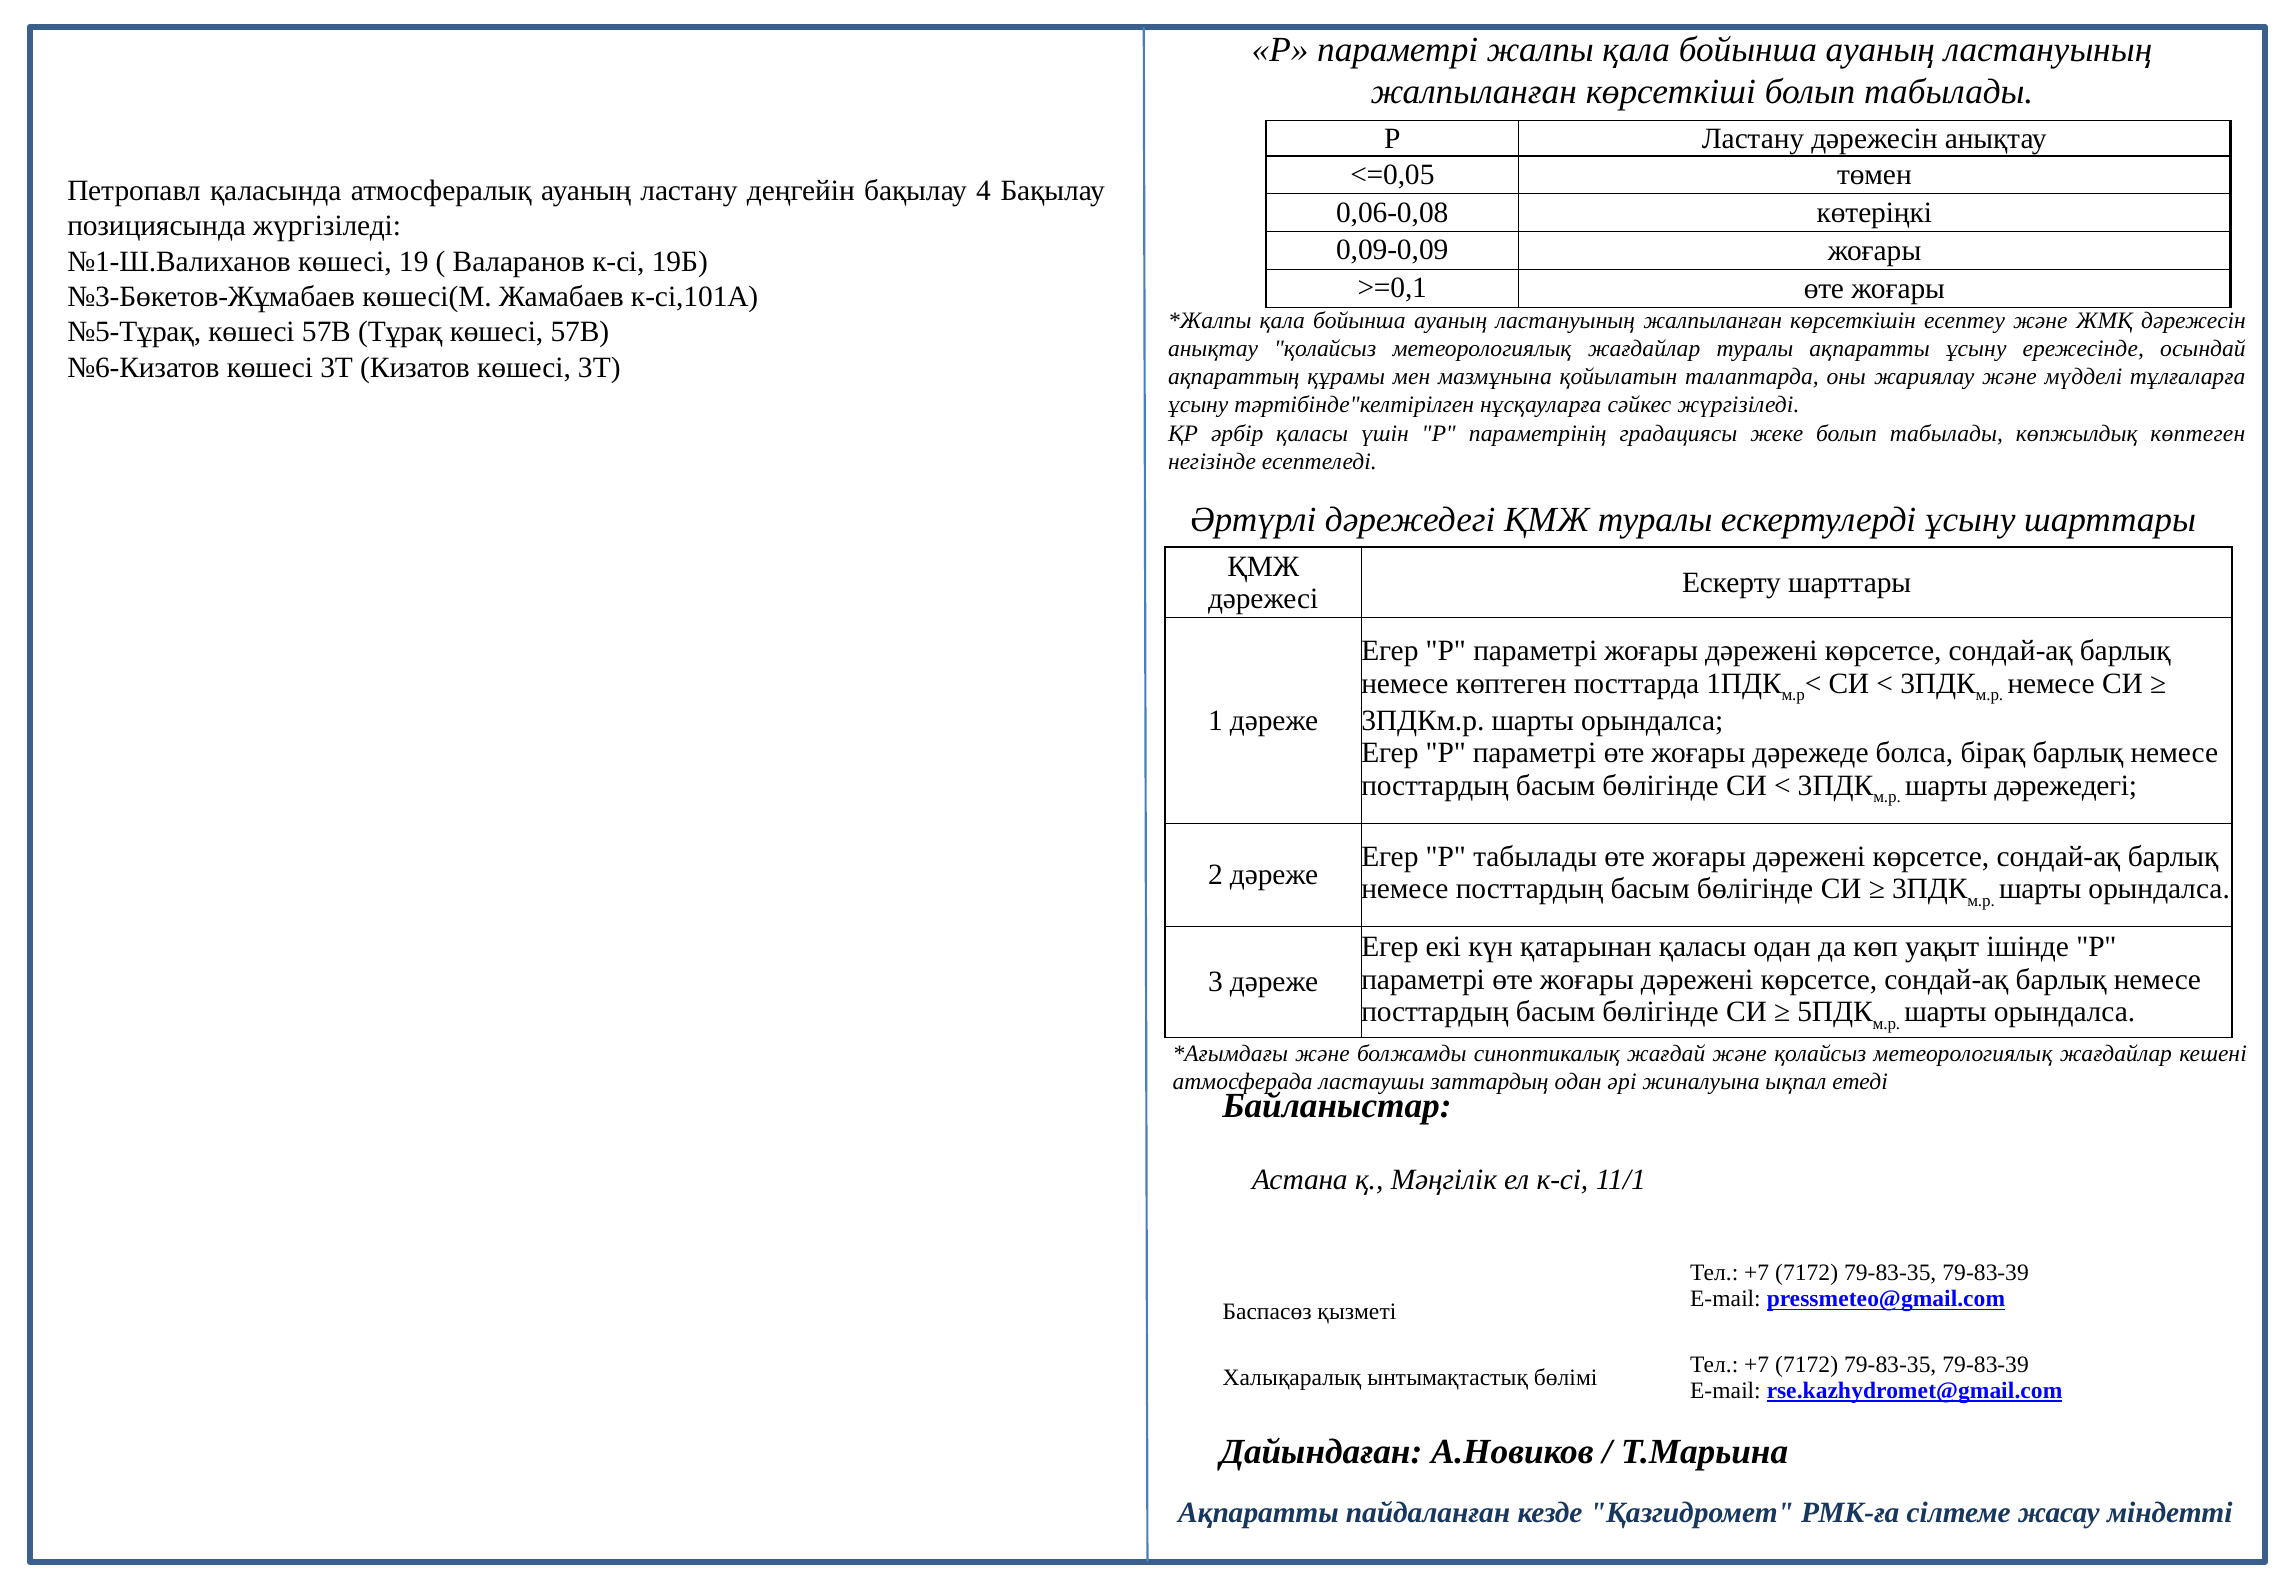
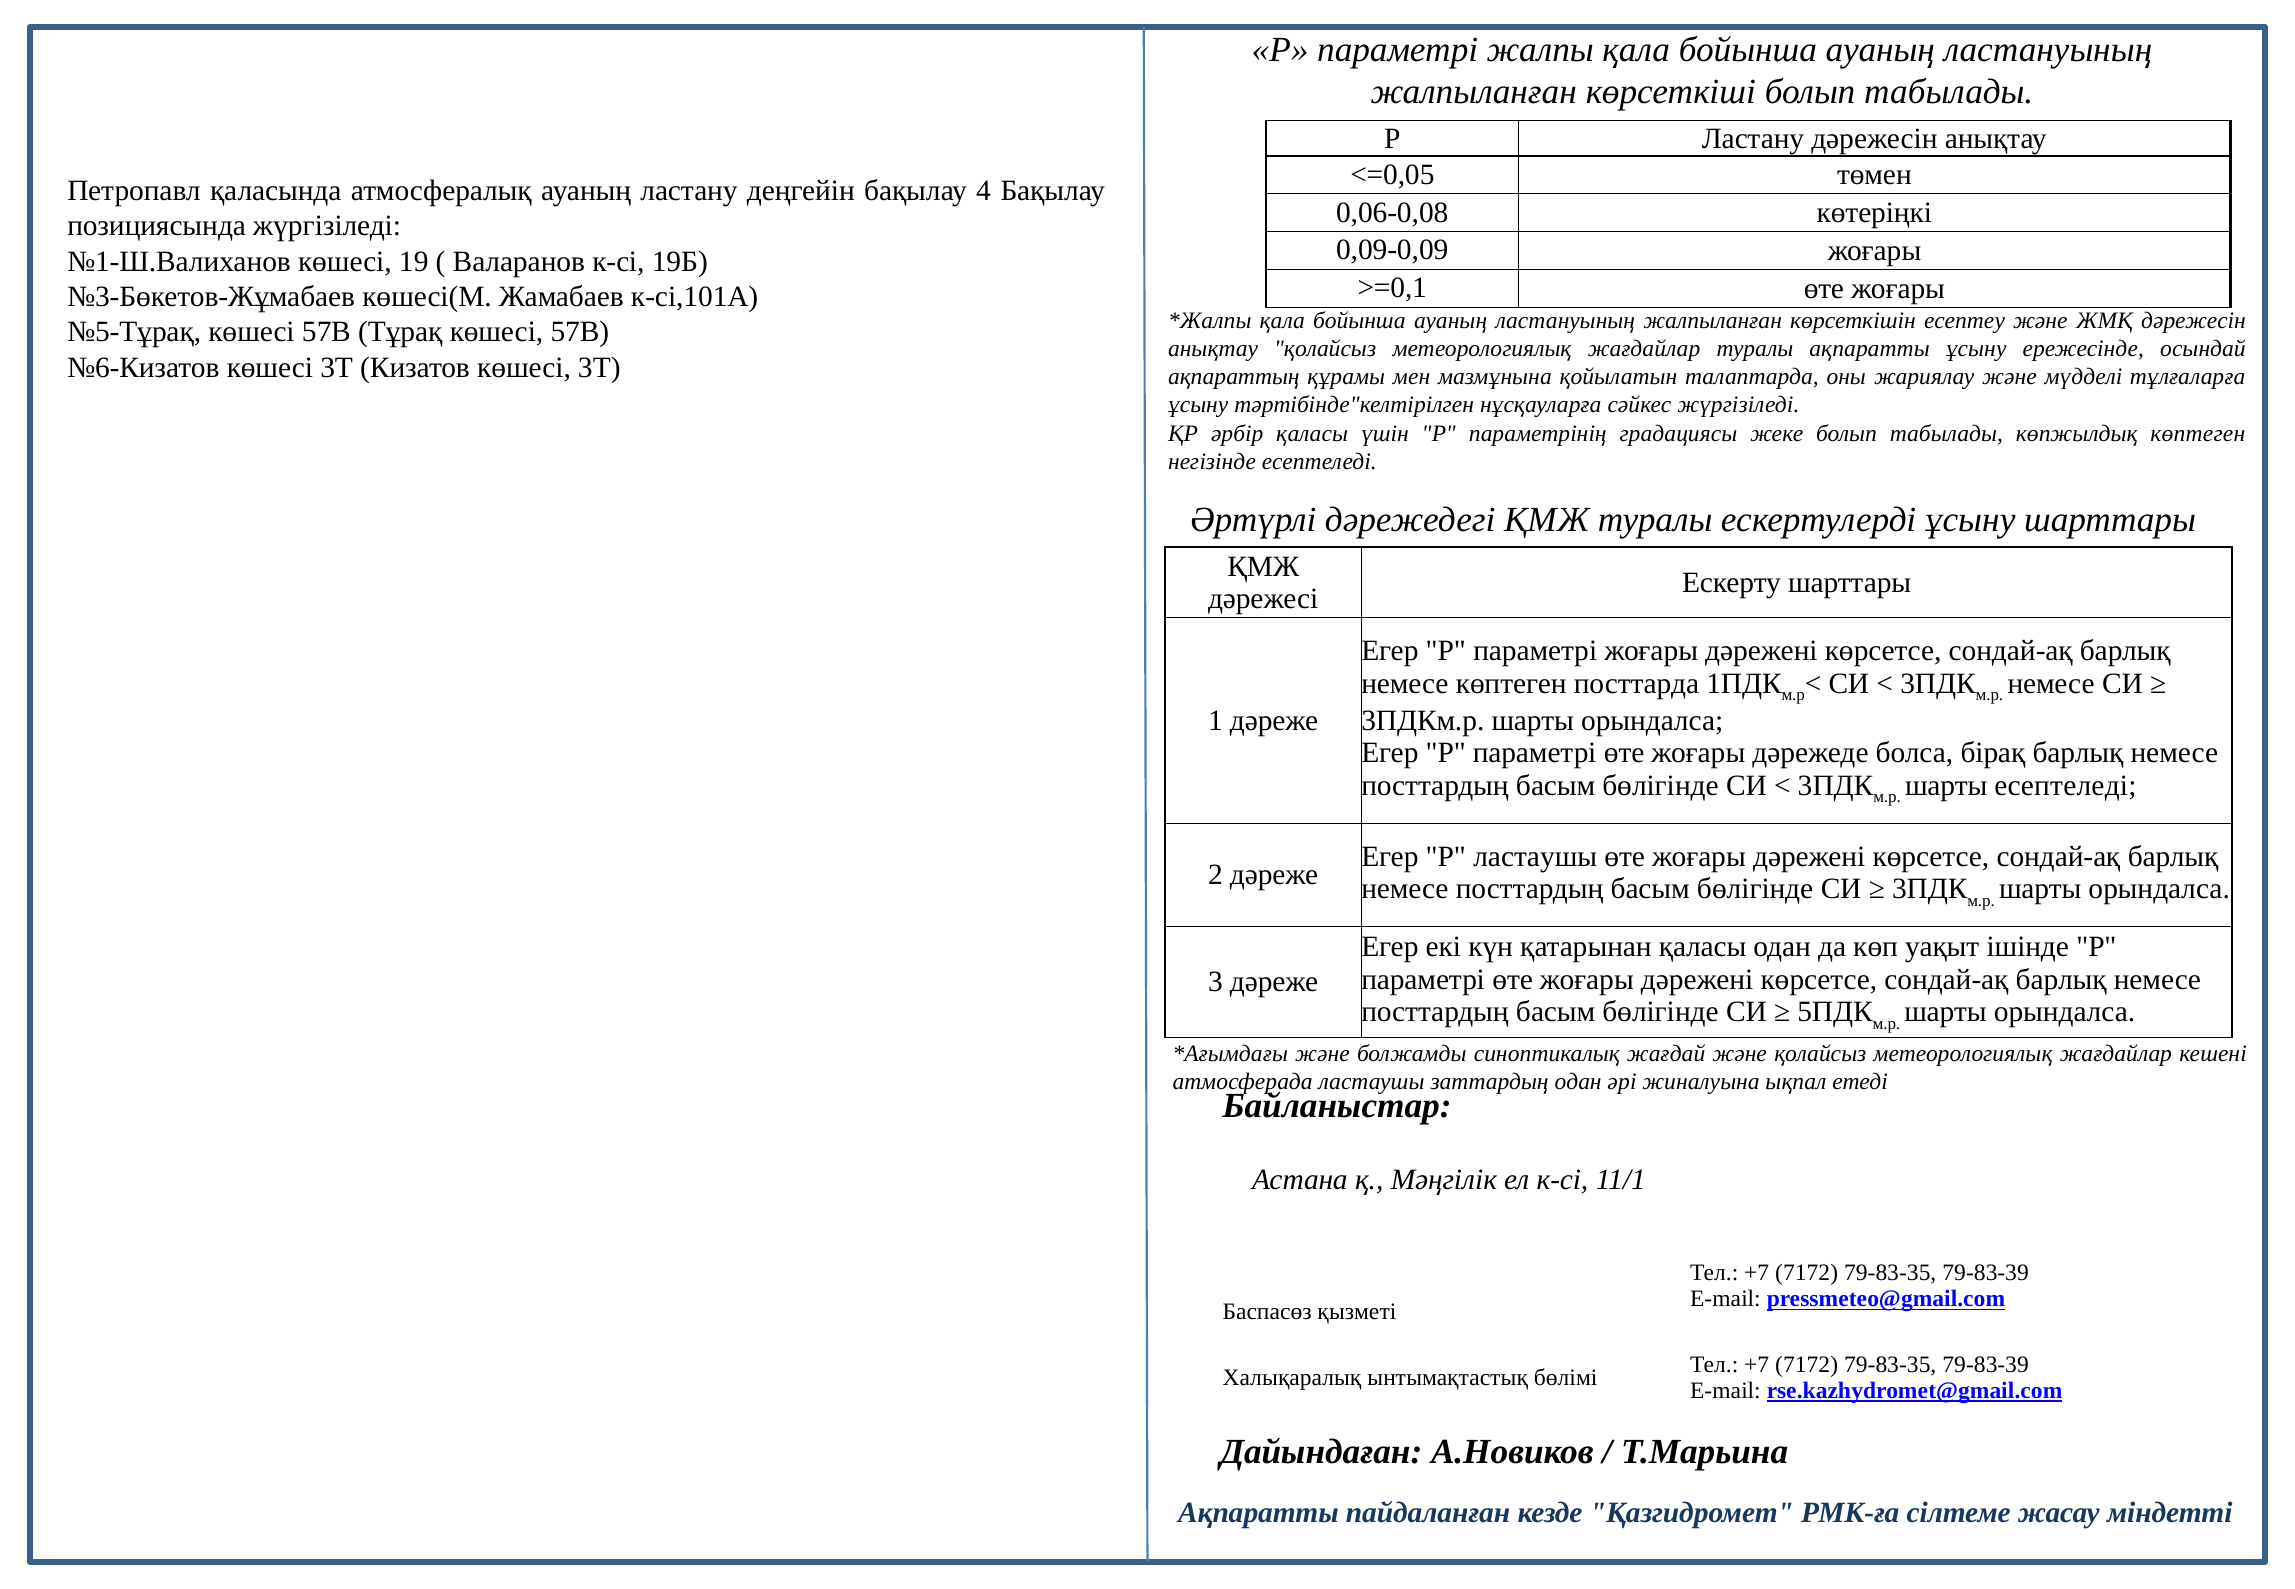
шарты дәрежедегі: дәрежедегі -> есептеледі (2065, 786)
Р табылады: табылады -> ластаушы (1535, 856)
